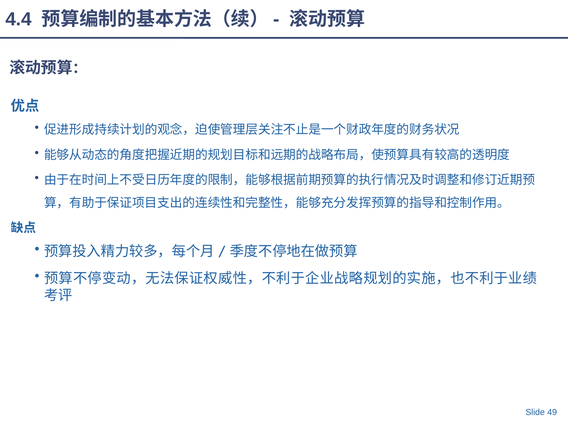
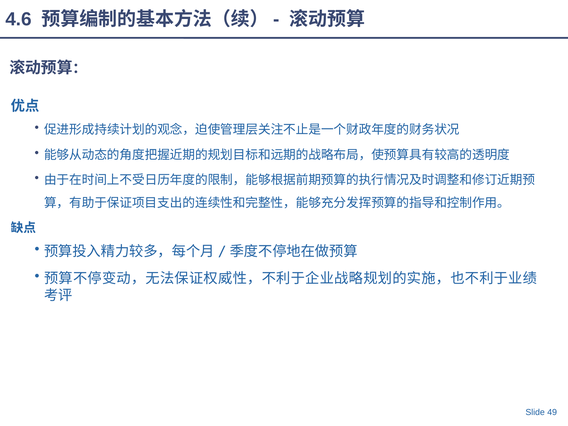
4.4: 4.4 -> 4.6 (19, 19)
